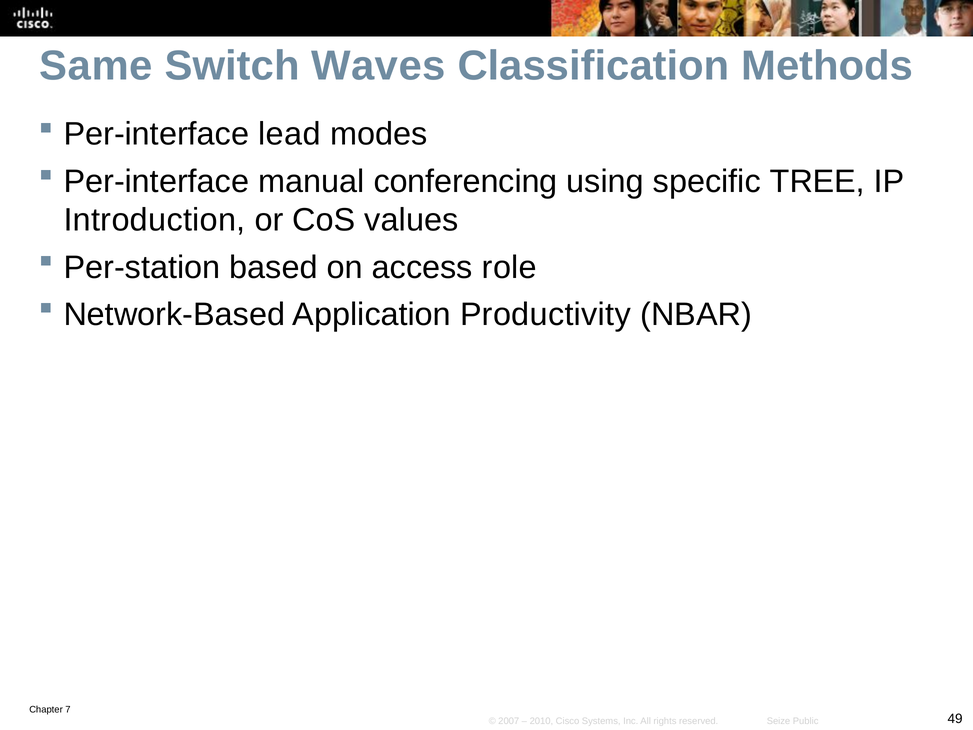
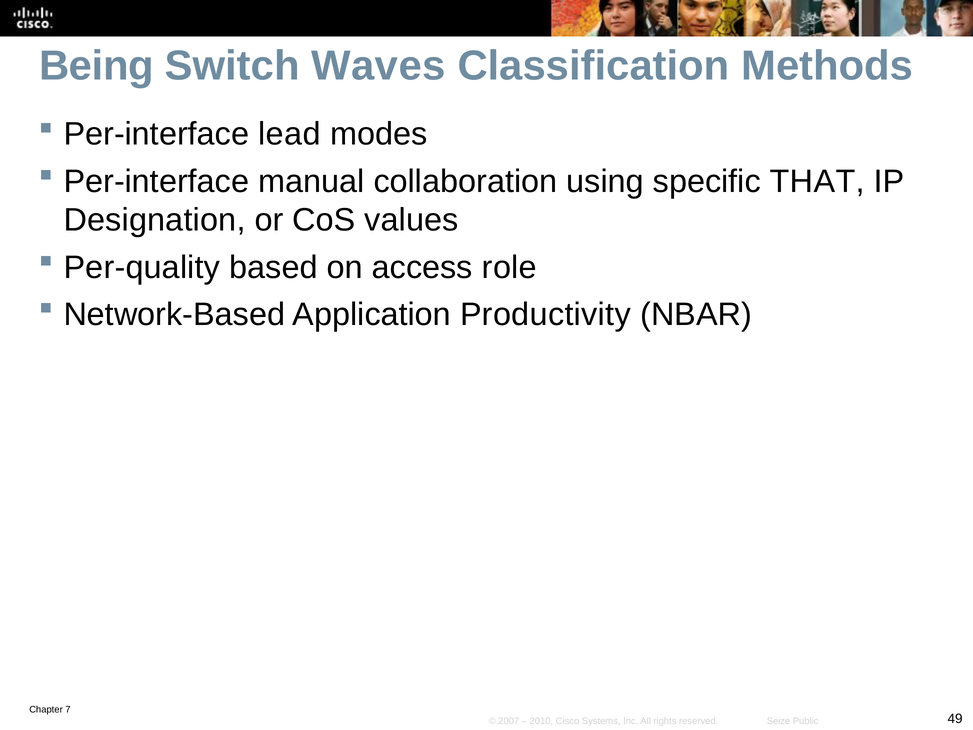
Same: Same -> Being (96, 66)
conferencing: conferencing -> collaboration (465, 181)
TREE: TREE -> THAT (817, 181)
Introduction: Introduction -> Designation (155, 220)
Per-station: Per-station -> Per-quality (142, 267)
